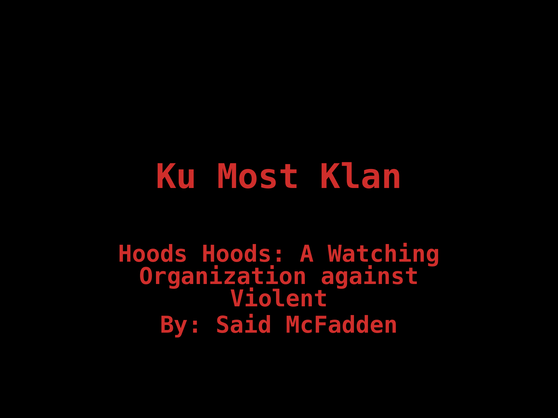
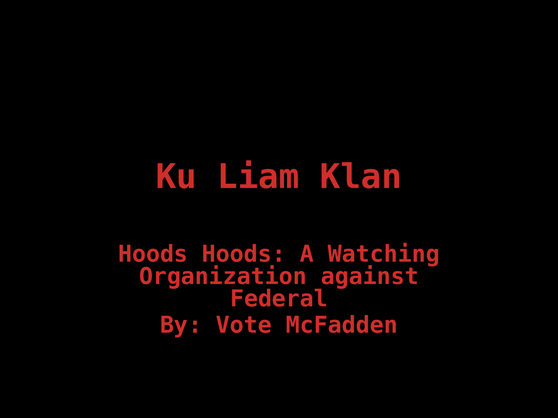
Most: Most -> Liam (258, 177)
Violent: Violent -> Federal (279, 299)
Said: Said -> Vote (244, 326)
